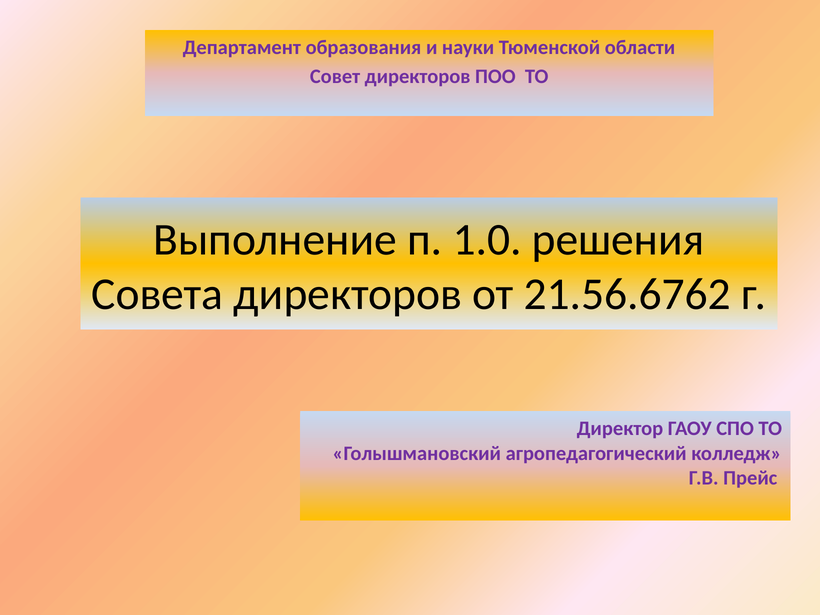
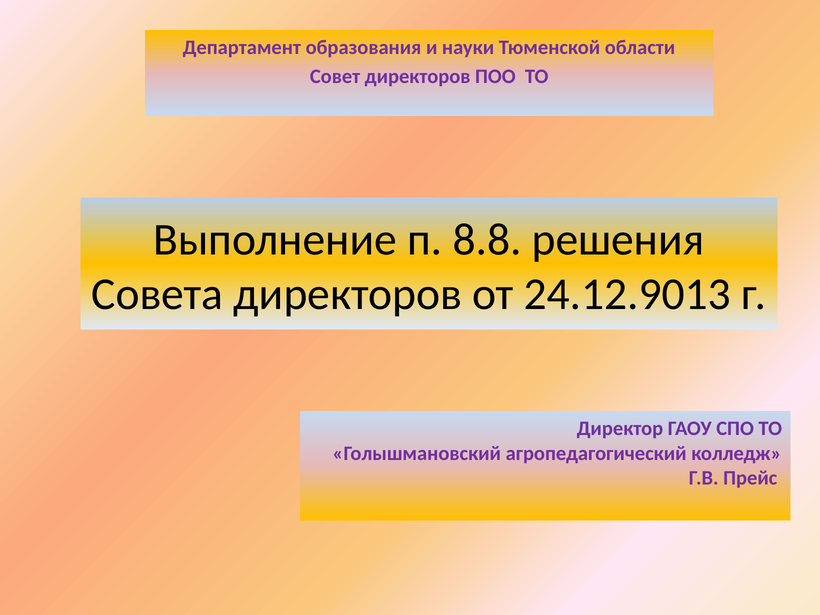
1.0: 1.0 -> 8.8 (487, 239)
21.56.6762: 21.56.6762 -> 24.12.9013 (627, 294)
